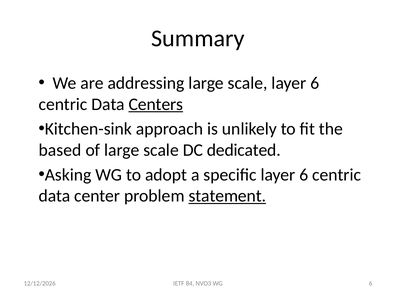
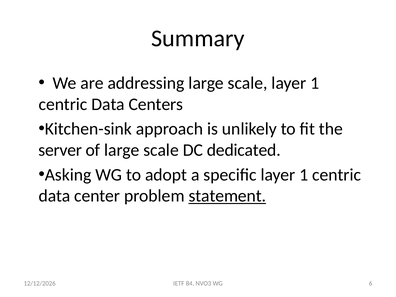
scale layer 6: 6 -> 1 (315, 83)
Centers underline: present -> none (156, 104)
based: based -> server (60, 150)
specific layer 6: 6 -> 1 (304, 175)
